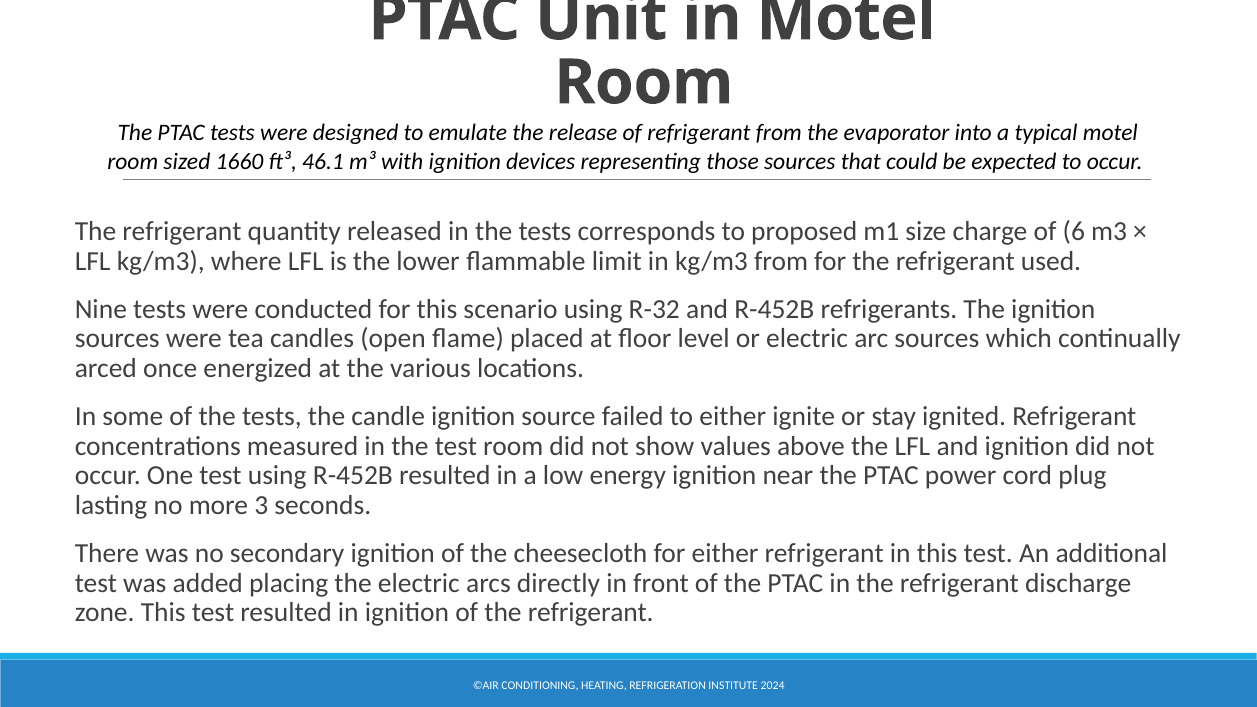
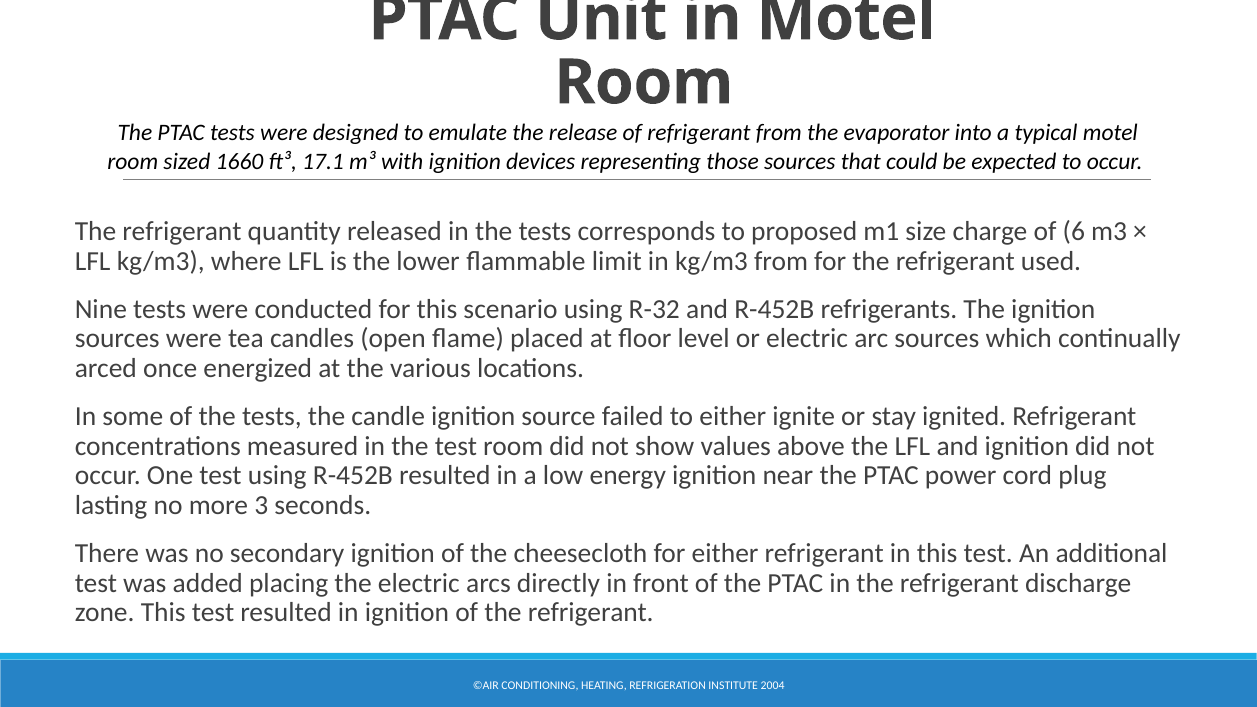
46.1: 46.1 -> 17.1 (323, 162)
2024: 2024 -> 2004 (773, 686)
